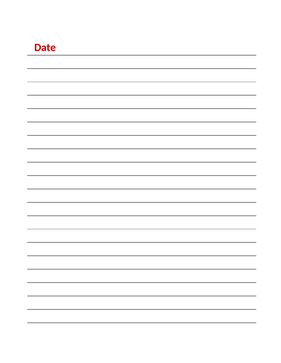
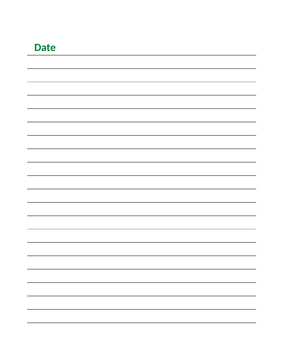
Date colour: red -> green (45, 48)
